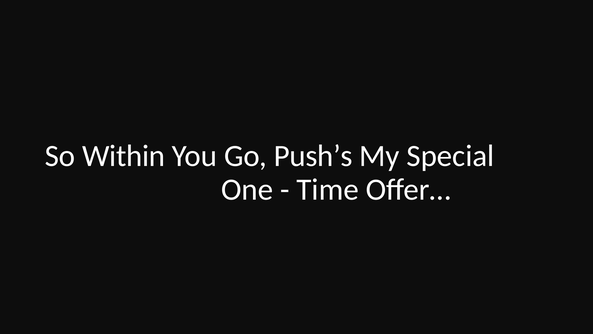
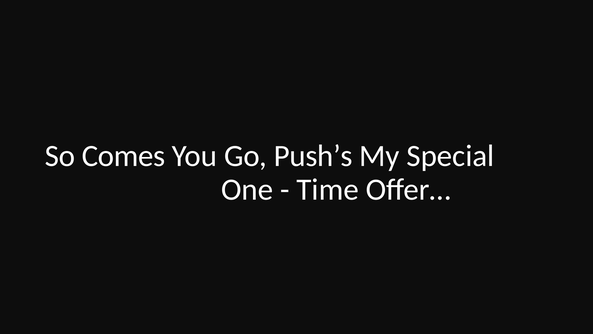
Within: Within -> Comes (124, 156)
